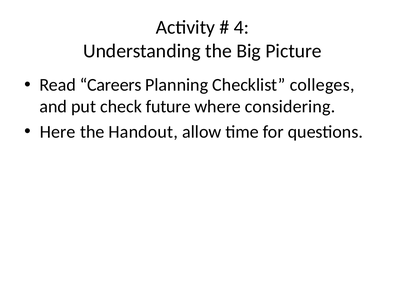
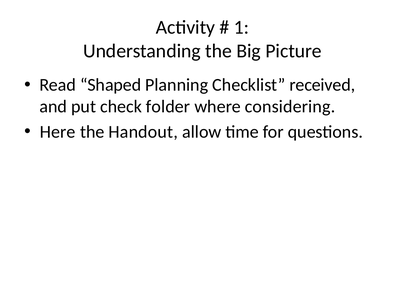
4: 4 -> 1 (242, 27)
Careers: Careers -> Shaped (111, 85)
colleges: colleges -> received (322, 85)
future: future -> folder (168, 107)
